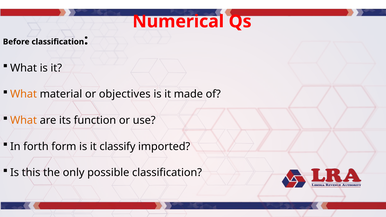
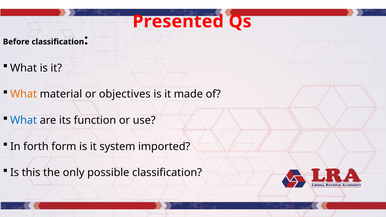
Numerical: Numerical -> Presented (178, 22)
What colour: orange -> blue (24, 120)
classify: classify -> system (117, 147)
